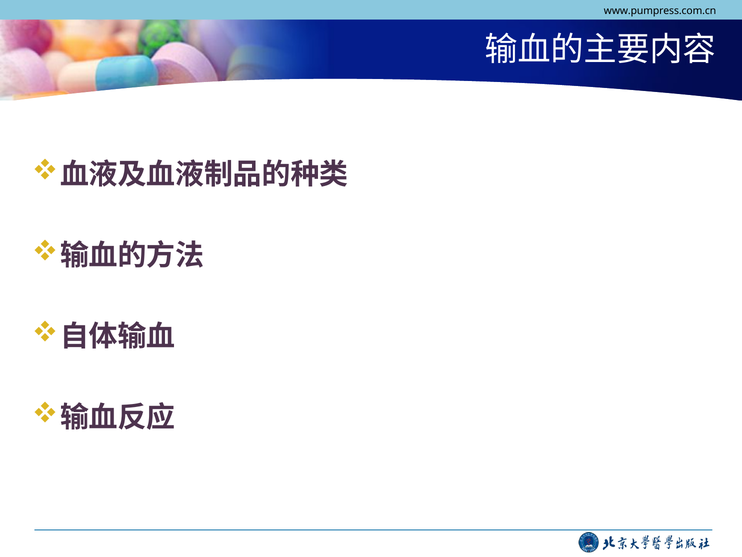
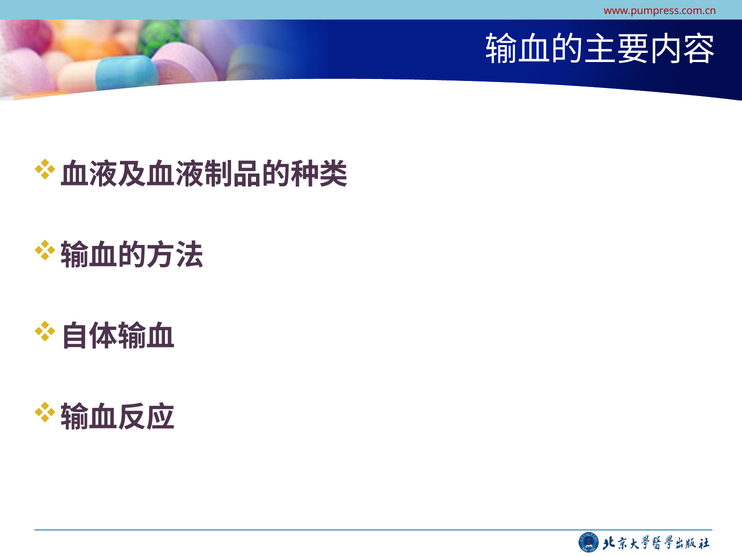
www.pumpress.com.cn colour: black -> red (660, 11)
